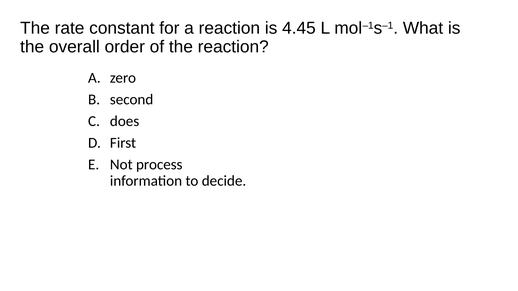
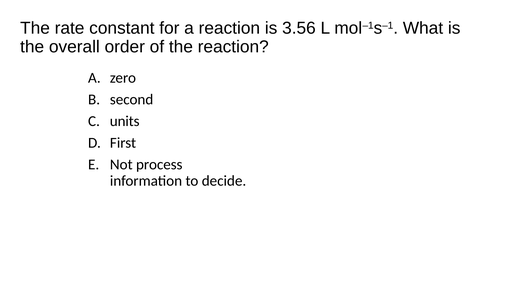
4.45: 4.45 -> 3.56 (299, 28)
does: does -> units (125, 121)
